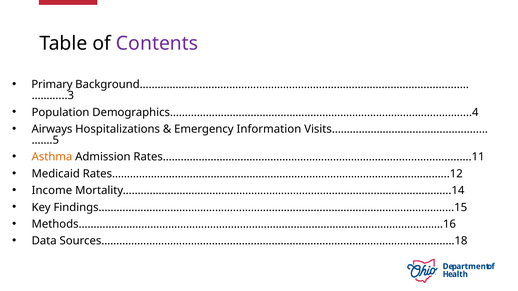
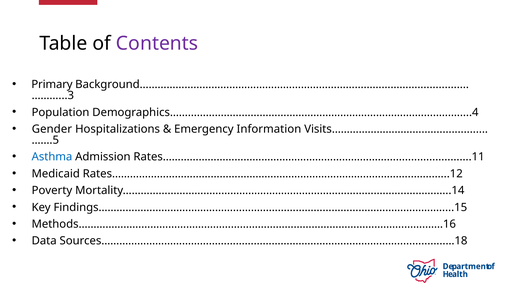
Airways: Airways -> Gender (52, 129)
Asthma colour: orange -> blue (52, 157)
Income: Income -> Poverty (52, 191)
